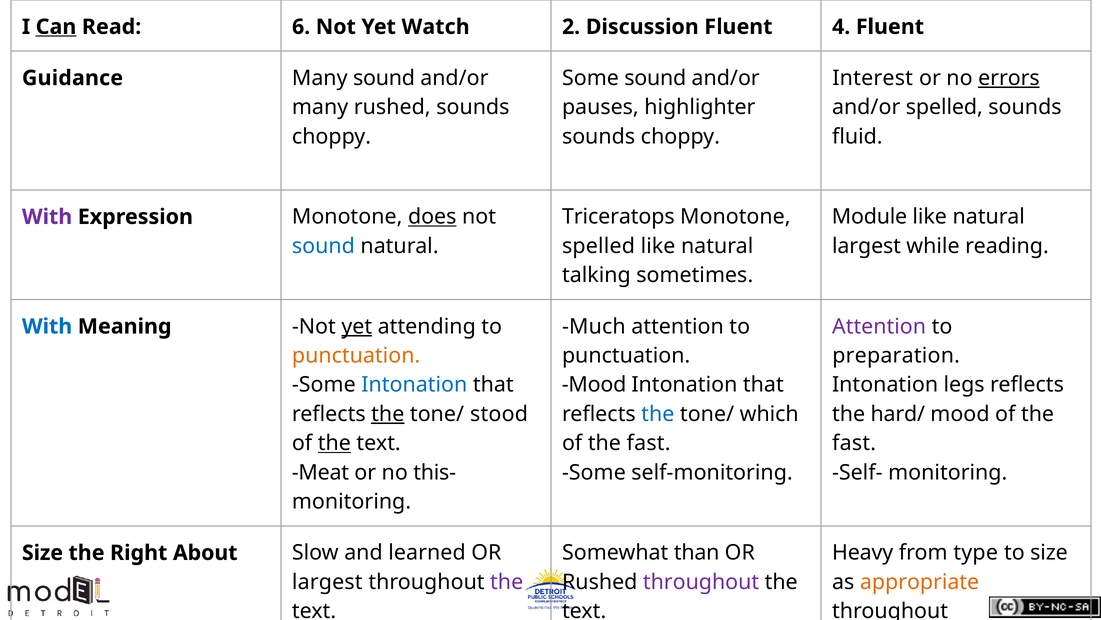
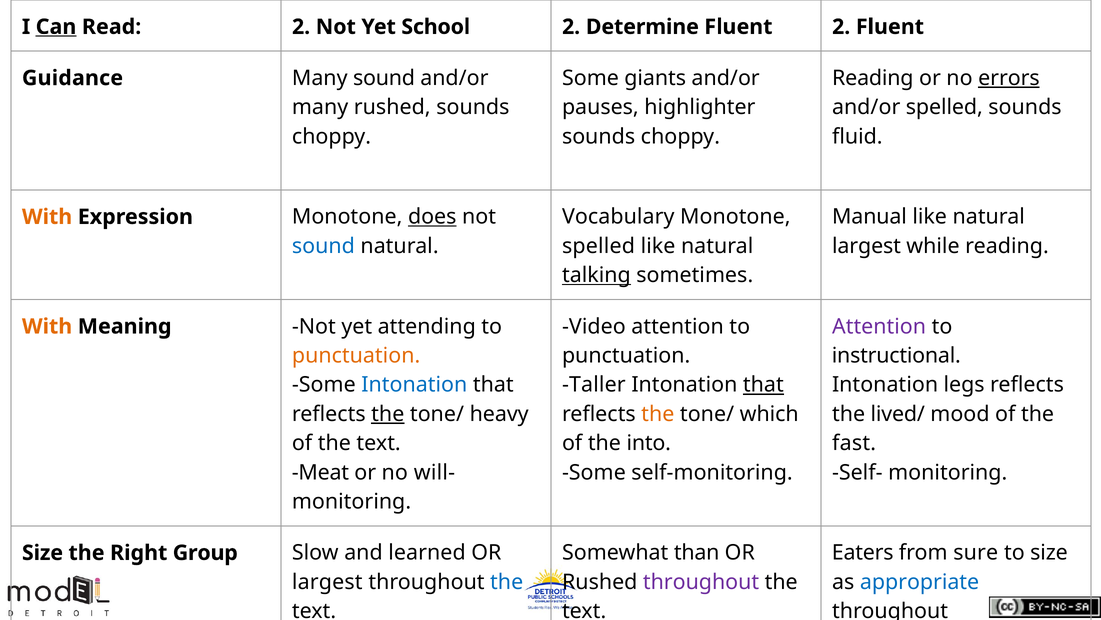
Read 6: 6 -> 2 (301, 27)
Watch: Watch -> School (436, 27)
Discussion: Discussion -> Determine (642, 27)
Fluent 4: 4 -> 2 (841, 27)
Some sound: sound -> giants (655, 78)
Interest: Interest -> Reading (873, 78)
Triceratops: Triceratops -> Vocabulary (618, 217)
Module: Module -> Manual (869, 217)
With colour: purple -> orange (47, 217)
talking underline: none -> present (596, 275)
Much: Much -> Video (594, 326)
With colour: blue -> orange (47, 326)
yet underline: present -> none (357, 326)
preparation: preparation -> instructional (896, 355)
Mood: Mood -> Taller (594, 384)
that underline: none -> present (763, 384)
stood: stood -> heavy (499, 414)
the colour: blue -> orange (658, 414)
hard/: hard/ -> lived/ (898, 414)
the underline: present -> none (334, 443)
fast: fast -> into (649, 443)
this-: this- -> will- (434, 472)
Heavy: Heavy -> Eaters (863, 552)
type: type -> sure (976, 552)
About: About -> Group (205, 552)
the colour: purple -> blue (507, 581)
appropriate colour: orange -> blue (920, 581)
